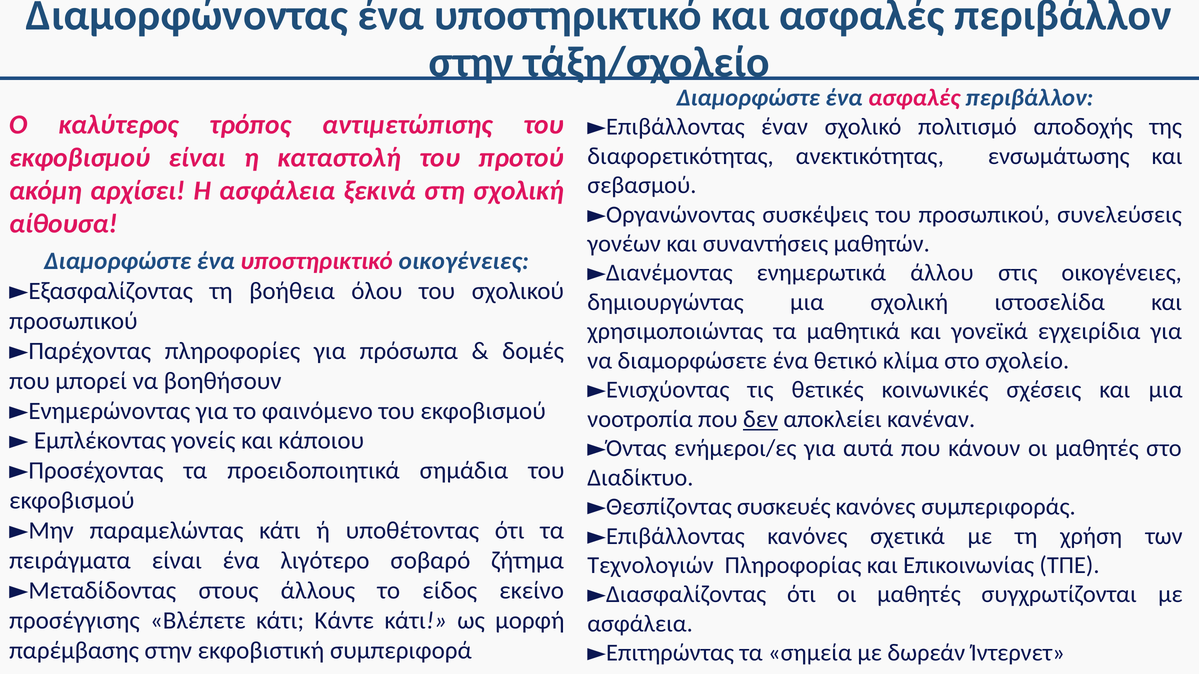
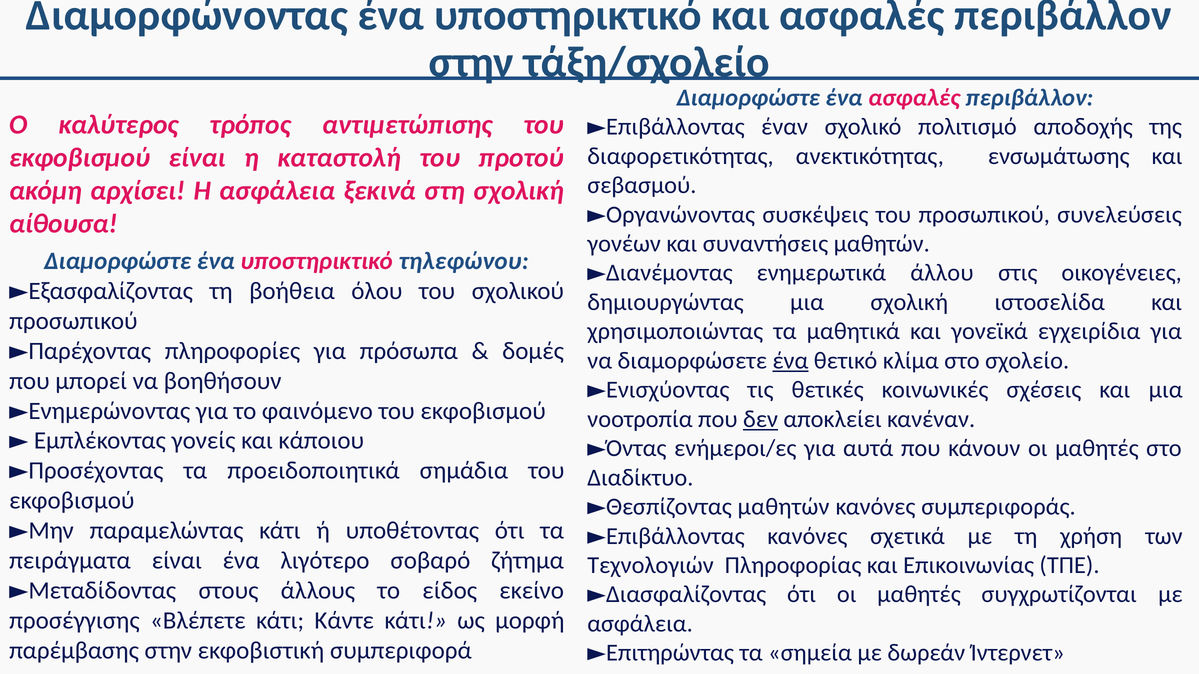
υποστηρικτικό οικογένειες: οικογένειες -> τηλεφώνου (464, 261)
ένα underline: none -> present (790, 361)
►Θεσπίζοντας συσκευές: συσκευές -> μαθητών (784, 507)
